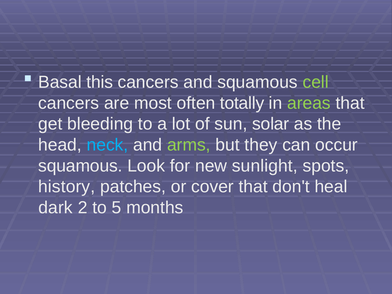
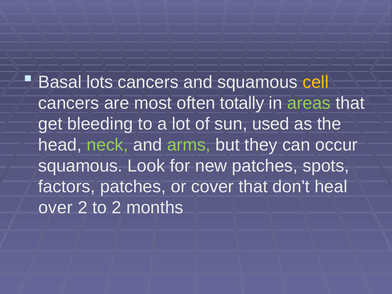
this: this -> lots (100, 82)
cell colour: light green -> yellow (316, 82)
solar: solar -> used (271, 124)
neck colour: light blue -> light green (107, 145)
new sunlight: sunlight -> patches (265, 166)
history: history -> factors (67, 187)
dark: dark -> over (56, 208)
to 5: 5 -> 2 (117, 208)
